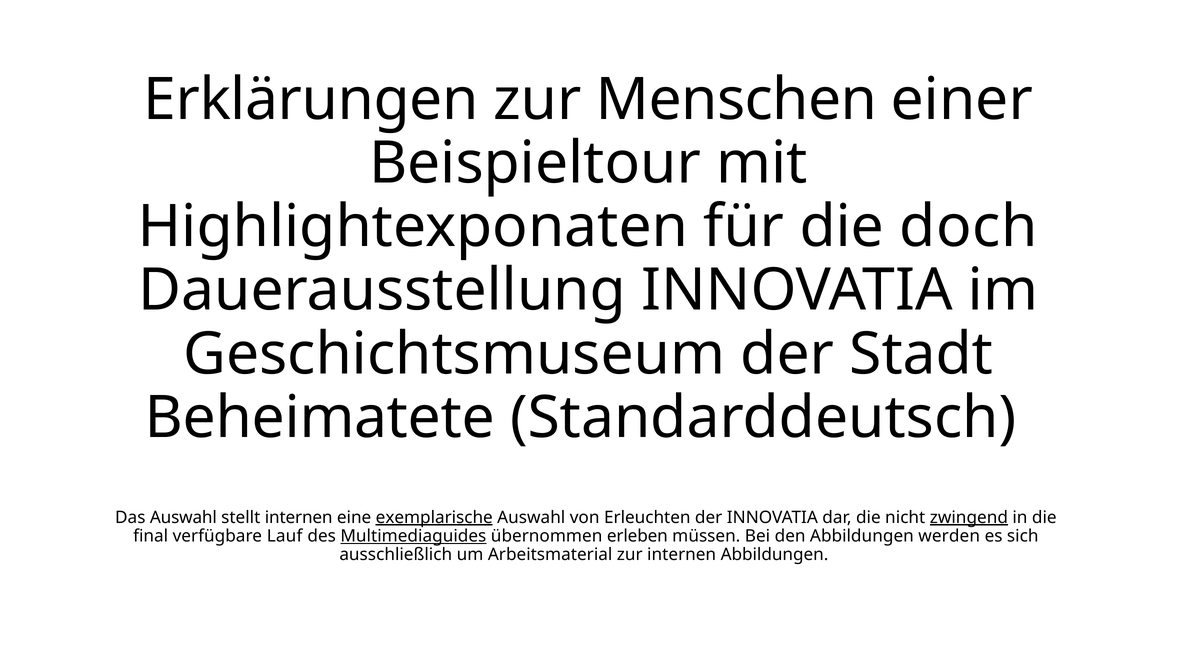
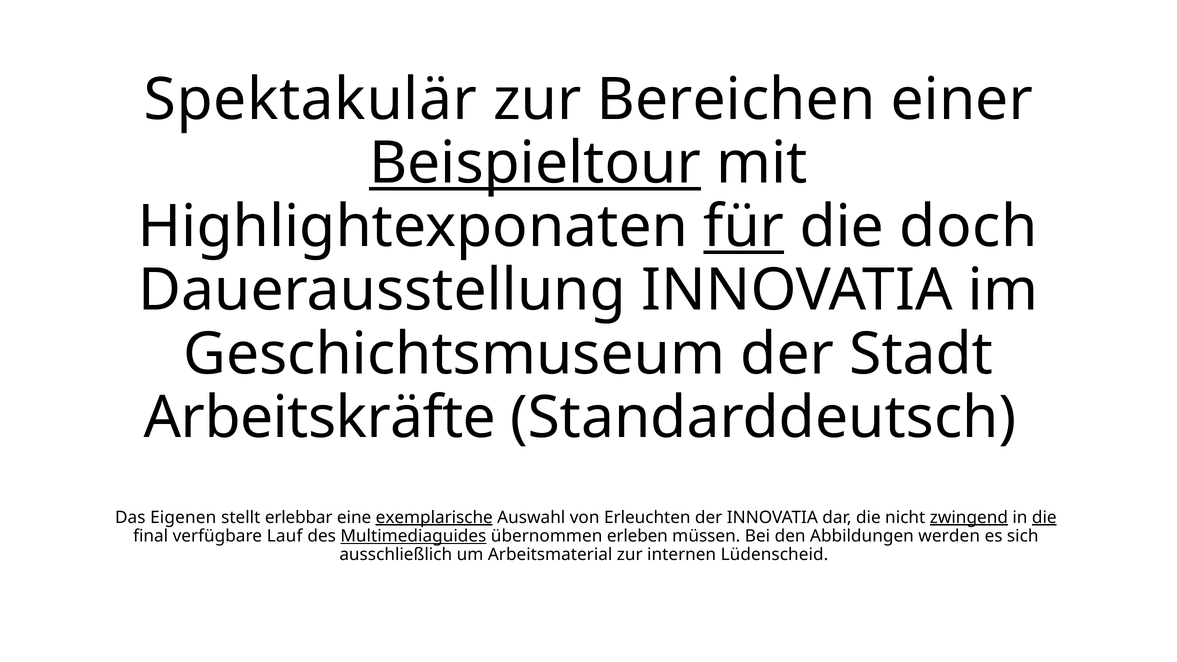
Erklärungen: Erklärungen -> Spektakulär (310, 100)
Menschen: Menschen -> Bereichen (736, 100)
Beispieltour underline: none -> present (535, 163)
für underline: none -> present (744, 227)
Beheimatete: Beheimatete -> Arbeitskräfte (320, 418)
Das Auswahl: Auswahl -> Eigenen (183, 517)
stellt internen: internen -> erlebbar (299, 517)
die underline: none -> present (1044, 517)
internen Abbildungen: Abbildungen -> Lüdenscheid (774, 555)
